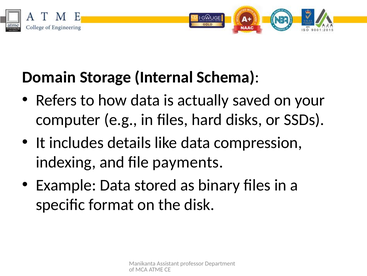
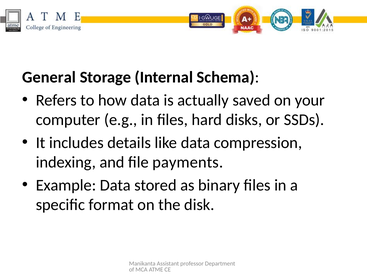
Domain: Domain -> General (49, 77)
